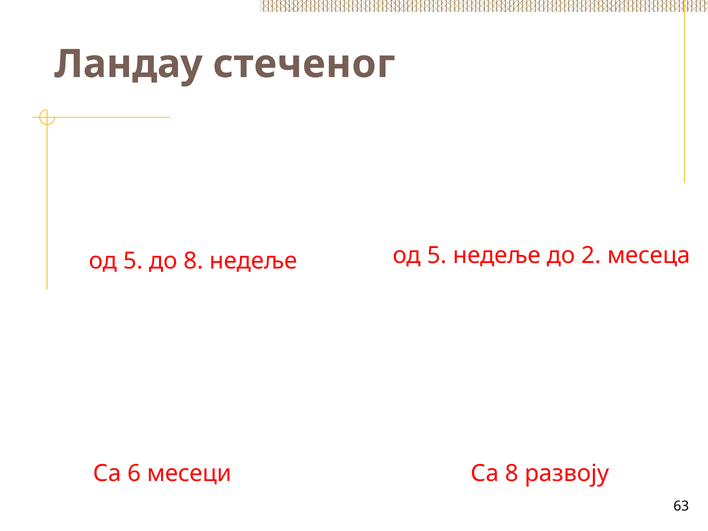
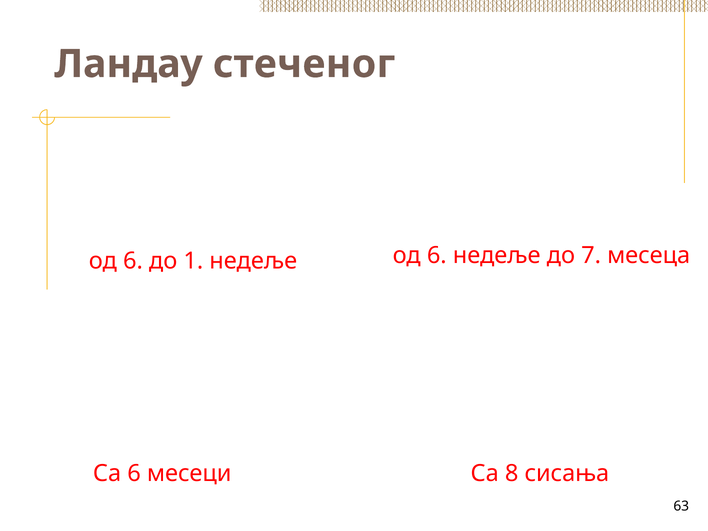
5: 5 -> 6 (133, 261)
до 8: 8 -> 1 (193, 261)
недеље од 5: 5 -> 6 (437, 255)
2: 2 -> 7 (591, 255)
развоју: развоју -> сисања (567, 474)
